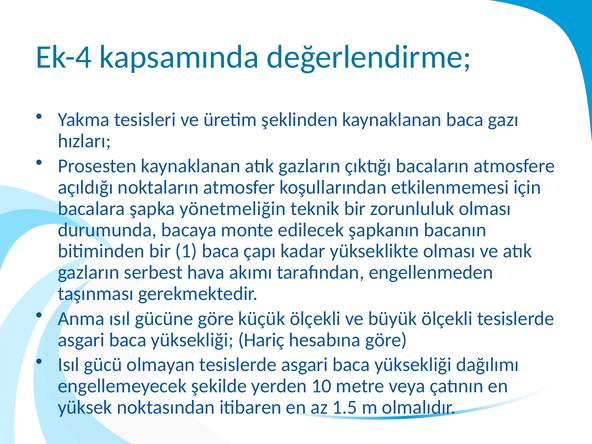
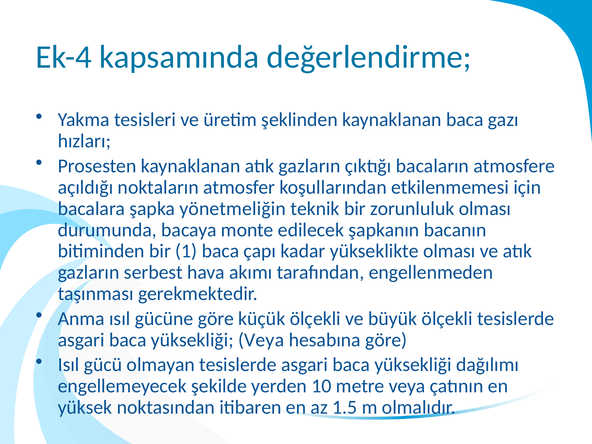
yüksekliği Hariç: Hariç -> Veya (261, 340)
